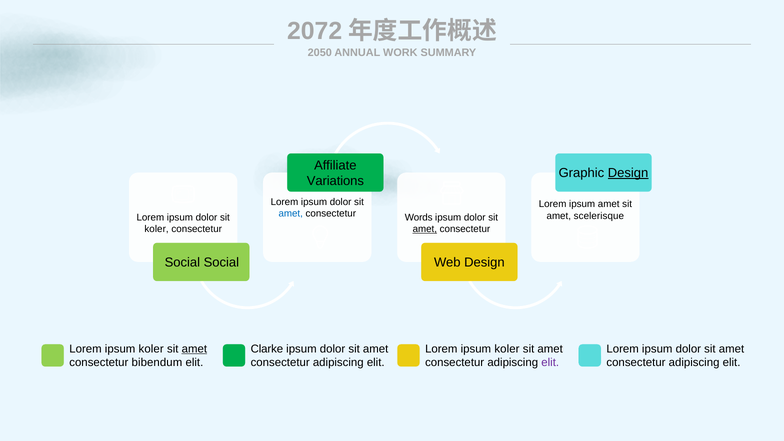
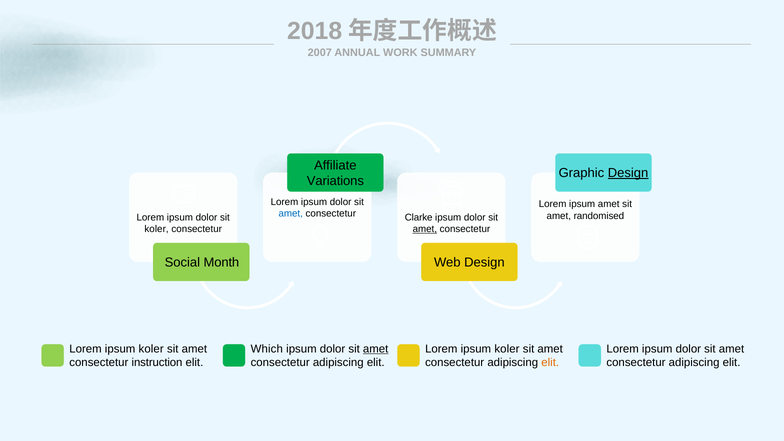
2072: 2072 -> 2018 (315, 31)
2050: 2050 -> 2007 (320, 53)
scelerisque: scelerisque -> randomised (599, 216)
Words: Words -> Clarke (419, 217)
Social Social: Social -> Month (221, 263)
amet underline: present -> none (194, 349)
Clarke: Clarke -> Which (267, 349)
amet underline: none -> present (376, 349)
bibendum: bibendum -> instruction (157, 363)
elit colour: purple -> orange (550, 363)
